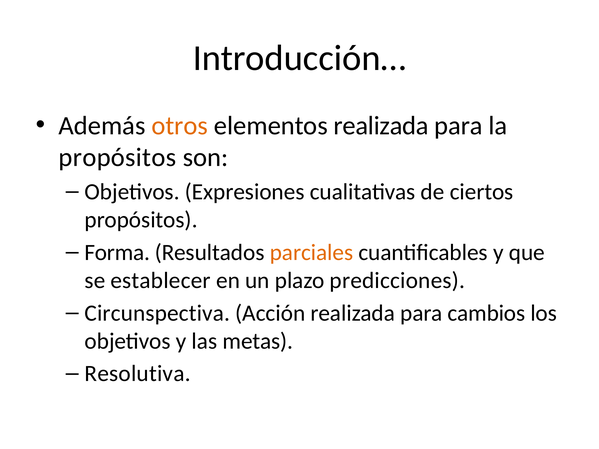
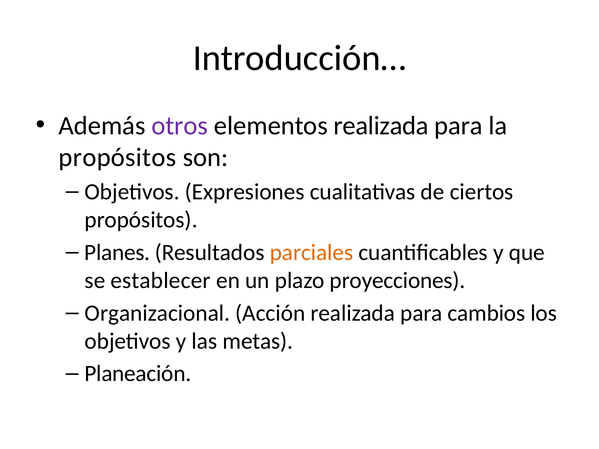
otros colour: orange -> purple (180, 126)
Forma: Forma -> Planes (117, 253)
predicciones: predicciones -> proyecciones (398, 281)
Circunspectiva: Circunspectiva -> Organizacional (157, 313)
Resolutiva: Resolutiva -> Planeación (138, 374)
